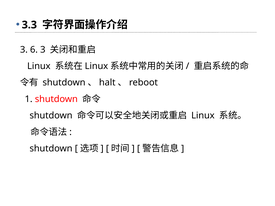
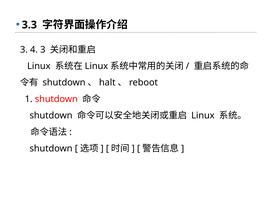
6: 6 -> 4 (34, 50)
